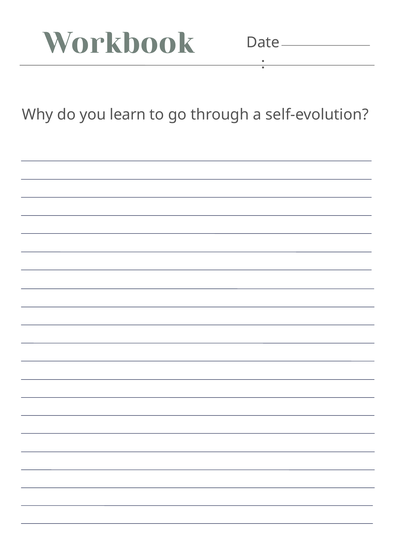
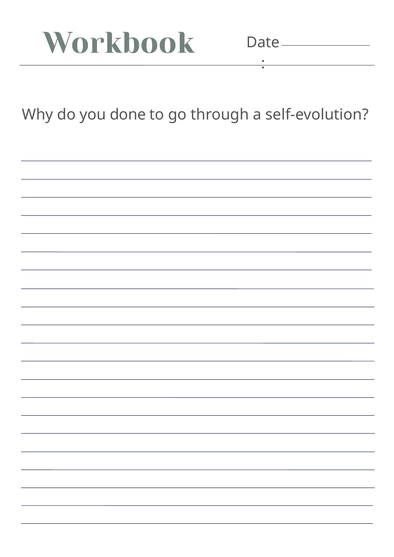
learn: learn -> done (128, 115)
